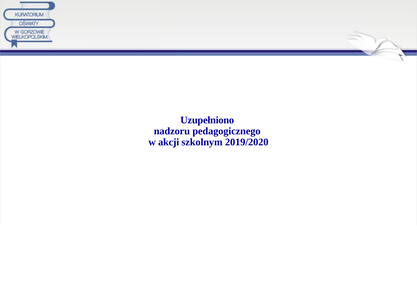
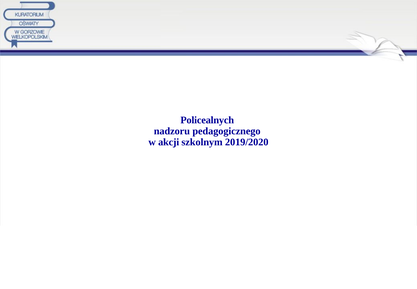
Uzupełniono: Uzupełniono -> Policealnych (207, 120)
